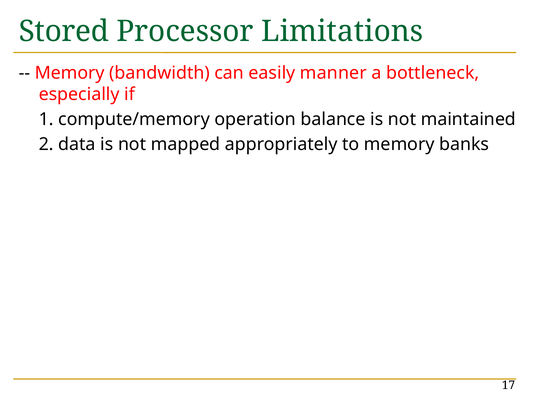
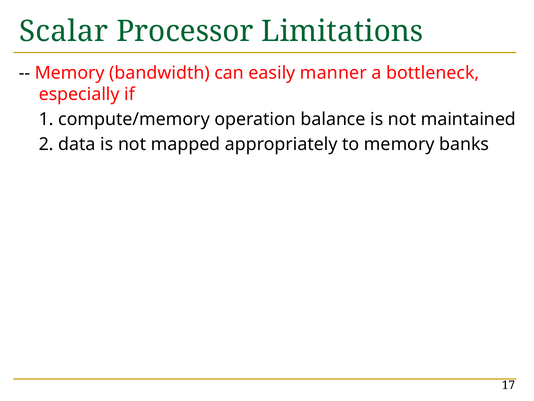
Stored: Stored -> Scalar (64, 31)
